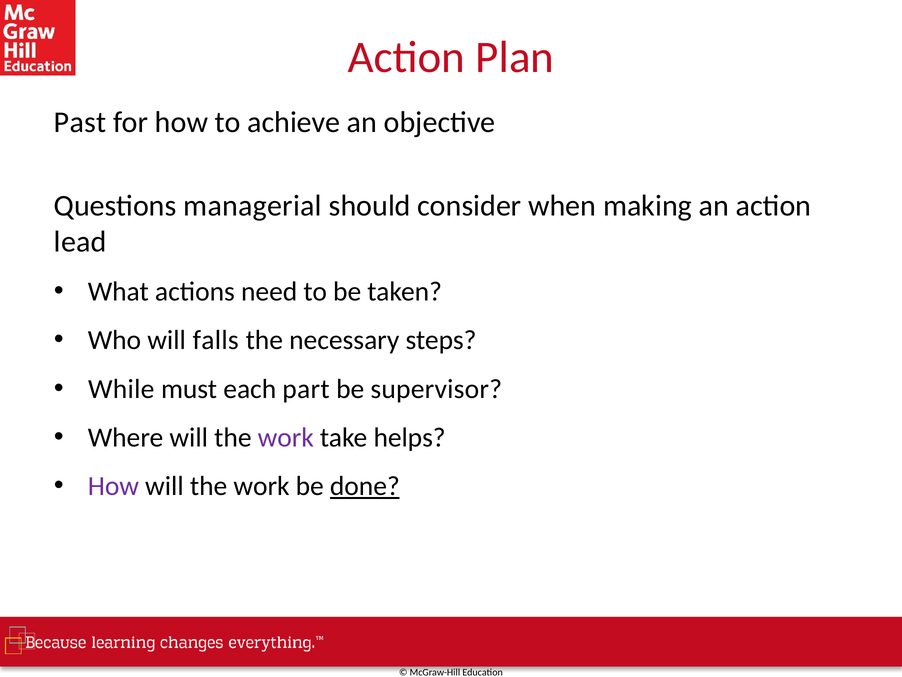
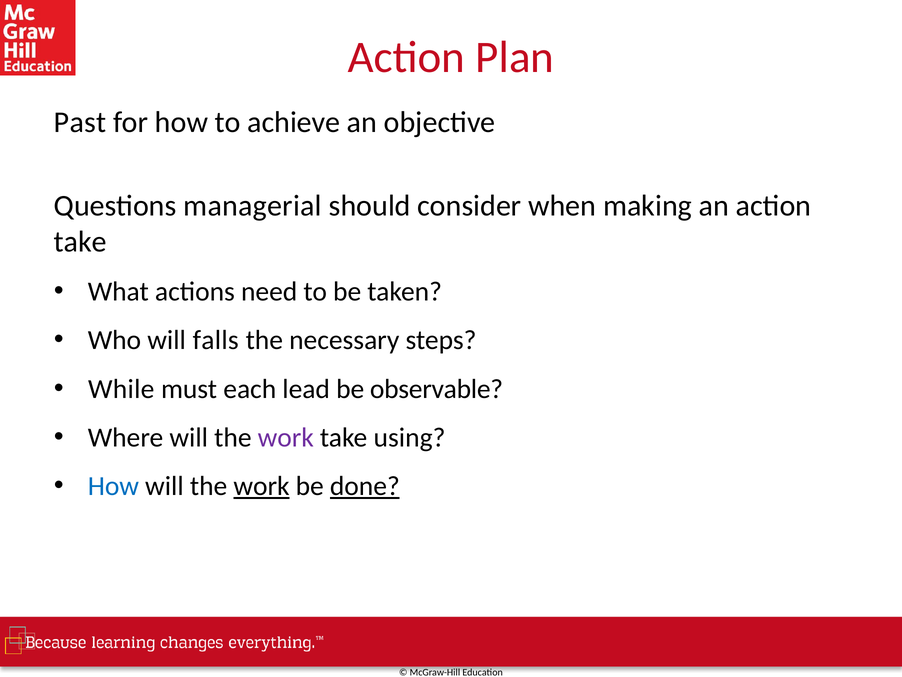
lead: lead -> take (80, 242)
part: part -> lead (306, 389)
supervisor: supervisor -> observable (436, 389)
helps: helps -> using (409, 437)
How colour: purple -> blue (113, 486)
work underline: none -> present (262, 486)
